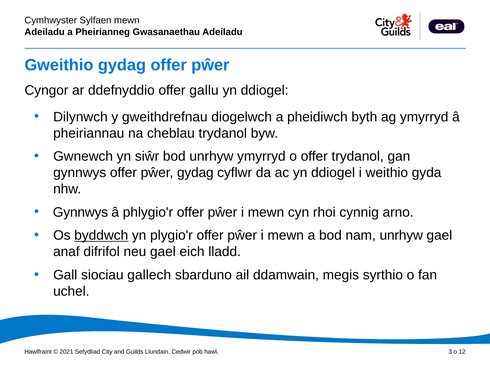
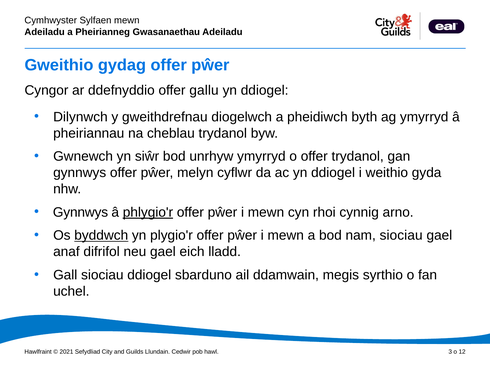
pŵer gydag: gydag -> melyn (195, 173)
phlygio'r underline: none -> present (148, 212)
nam unrhyw: unrhyw -> siociau (401, 235)
siociau gallech: gallech -> ddiogel (149, 275)
